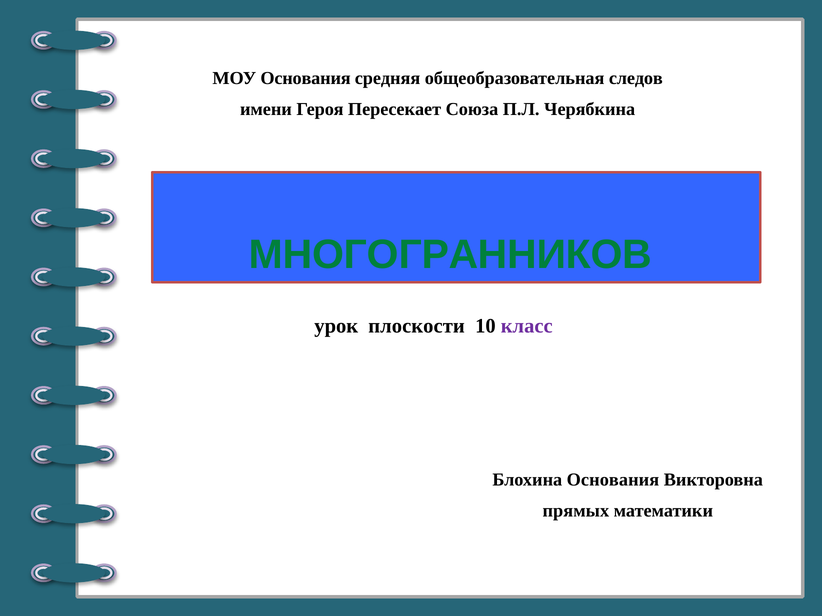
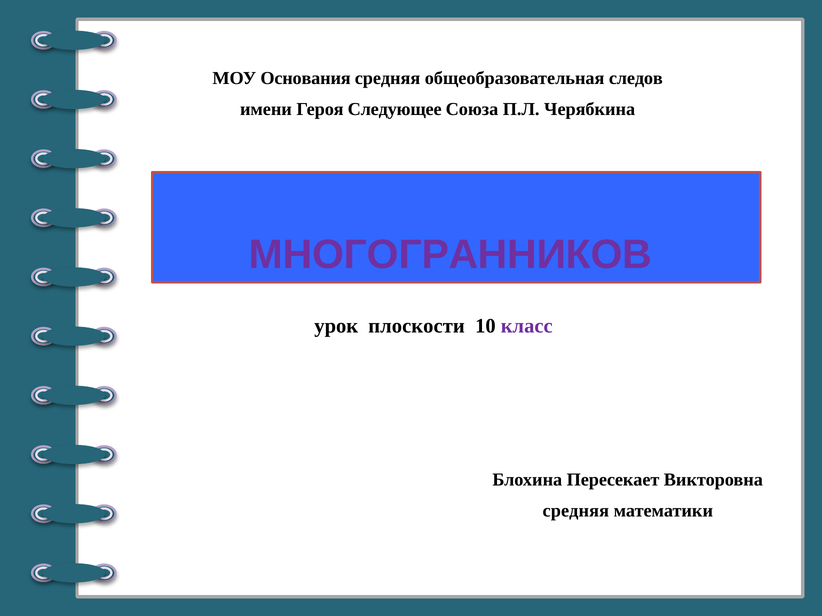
Пересекает: Пересекает -> Следующее (395, 110)
МНОГОГРАННИКОВ colour: green -> purple (450, 255)
Блохина Основания: Основания -> Пересекает (613, 480)
прямых: прямых -> средняя (576, 511)
